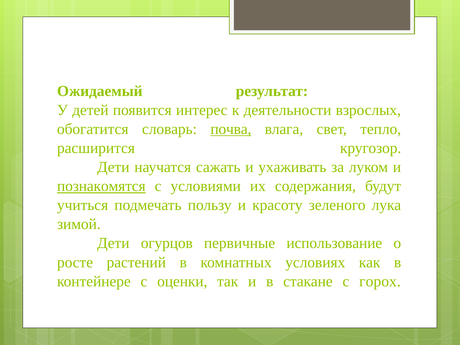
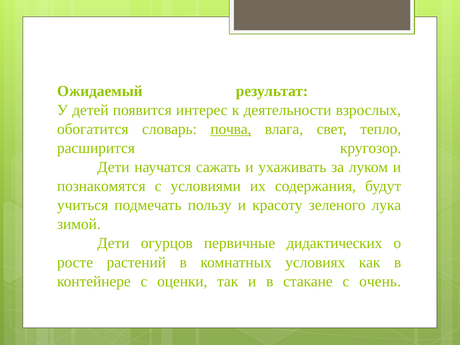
познакомятся underline: present -> none (101, 186)
использование: использование -> дидактических (334, 243)
горох: горох -> очень (380, 281)
